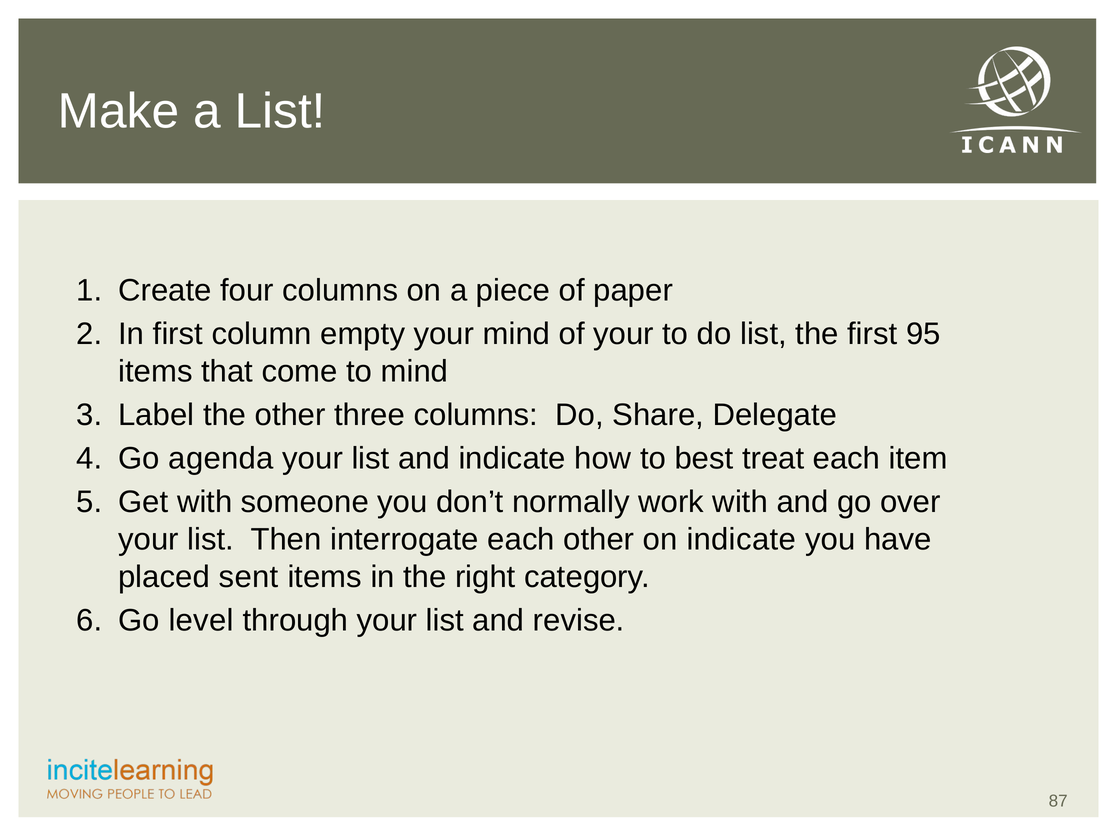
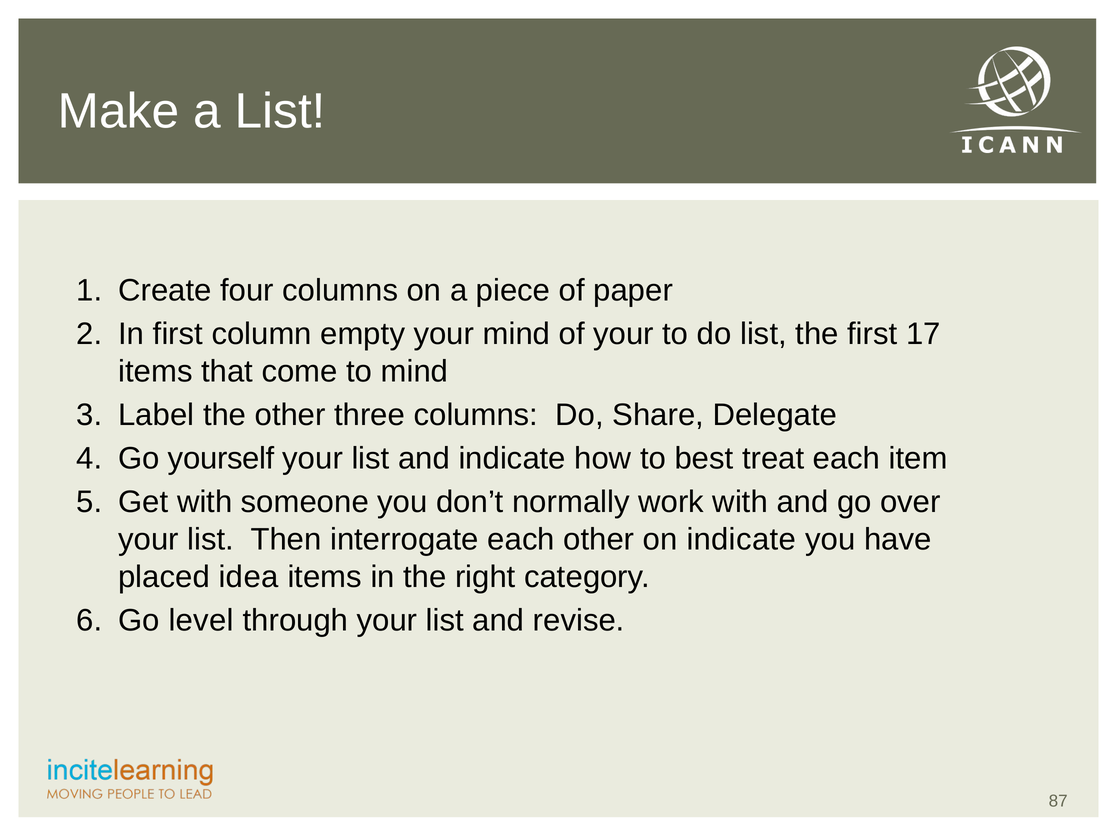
95: 95 -> 17 (923, 334)
agenda: agenda -> yourself (221, 458)
sent: sent -> idea (249, 576)
